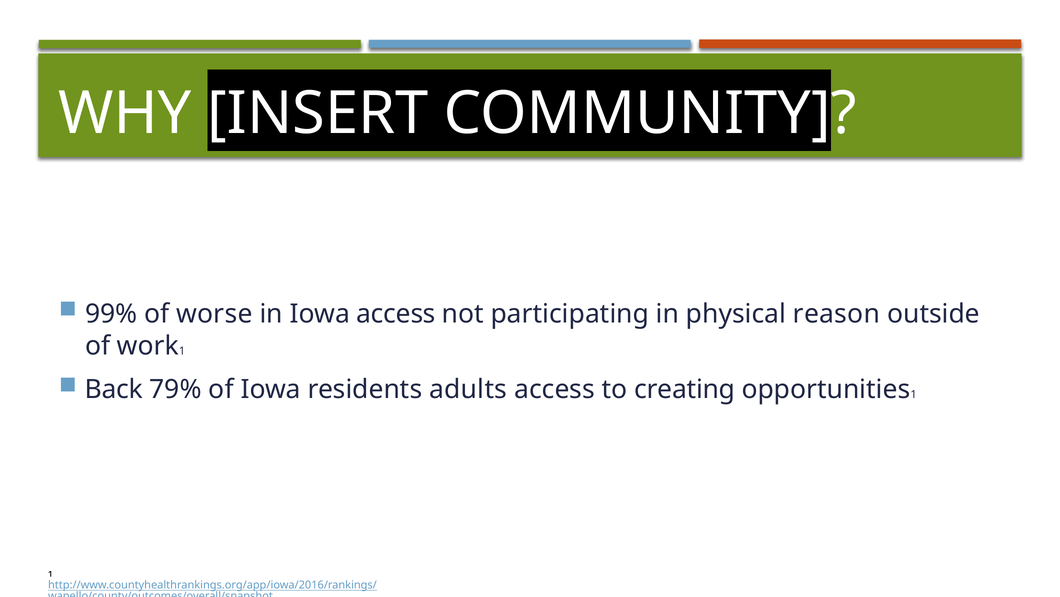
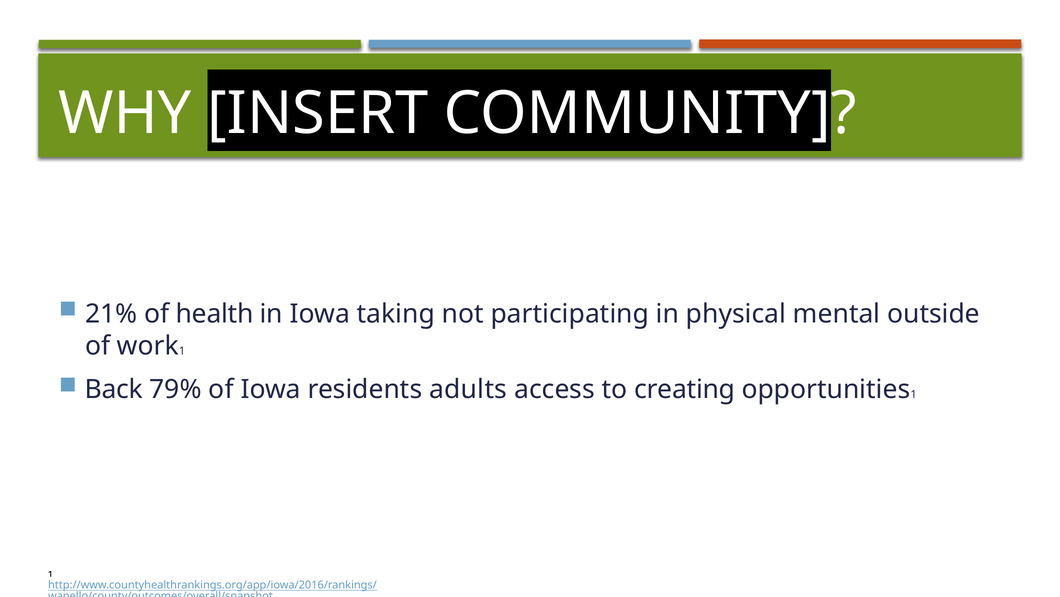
99%: 99% -> 21% (111, 314)
worse: worse -> health (215, 314)
Iowa access: access -> taking (396, 314)
reason: reason -> mental (837, 314)
